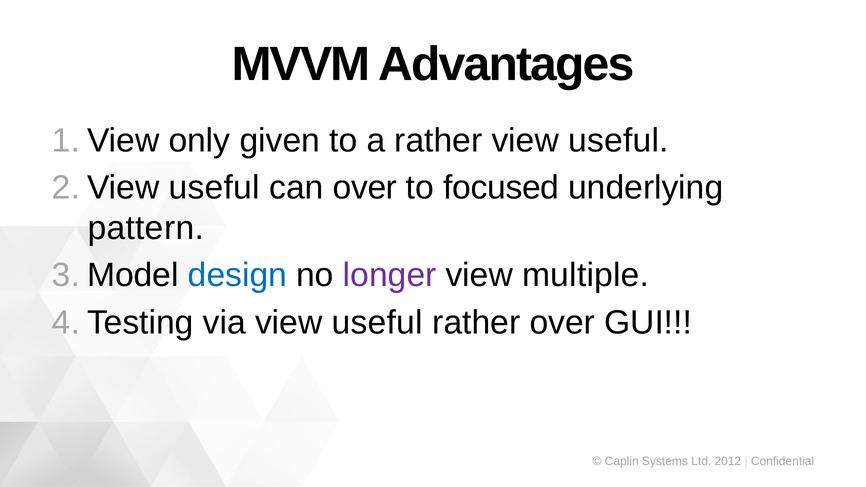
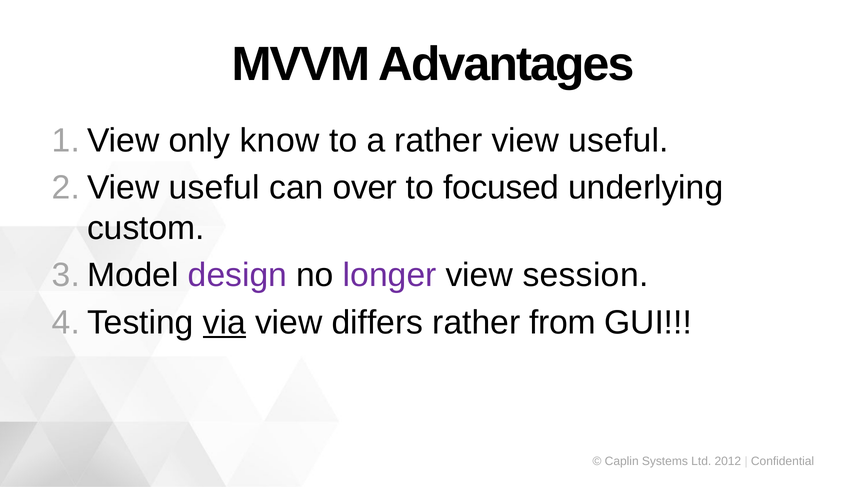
given: given -> know (280, 141)
pattern: pattern -> custom (146, 228)
design colour: blue -> purple (237, 275)
multiple: multiple -> session (586, 275)
via underline: none -> present (224, 323)
useful: useful -> differs (377, 323)
rather over: over -> from (562, 323)
